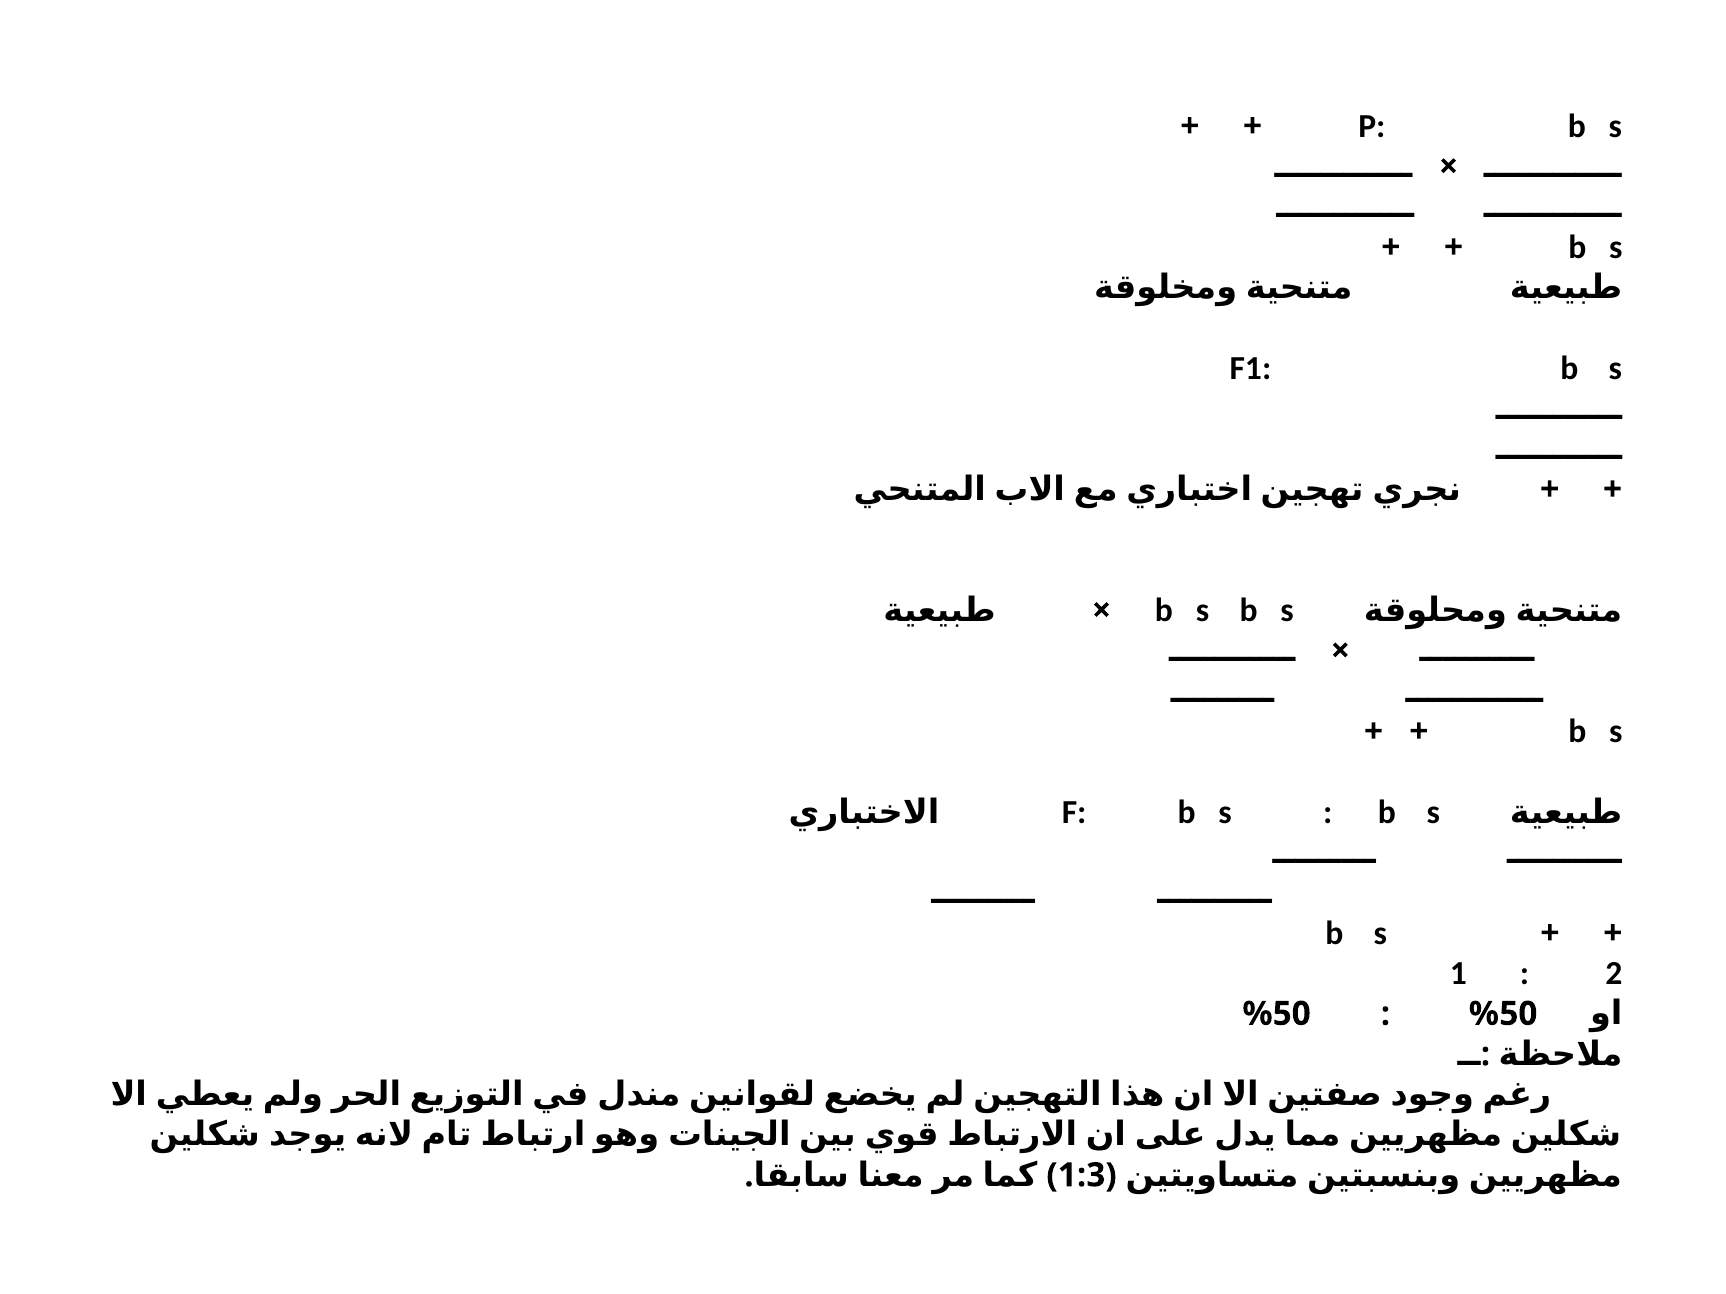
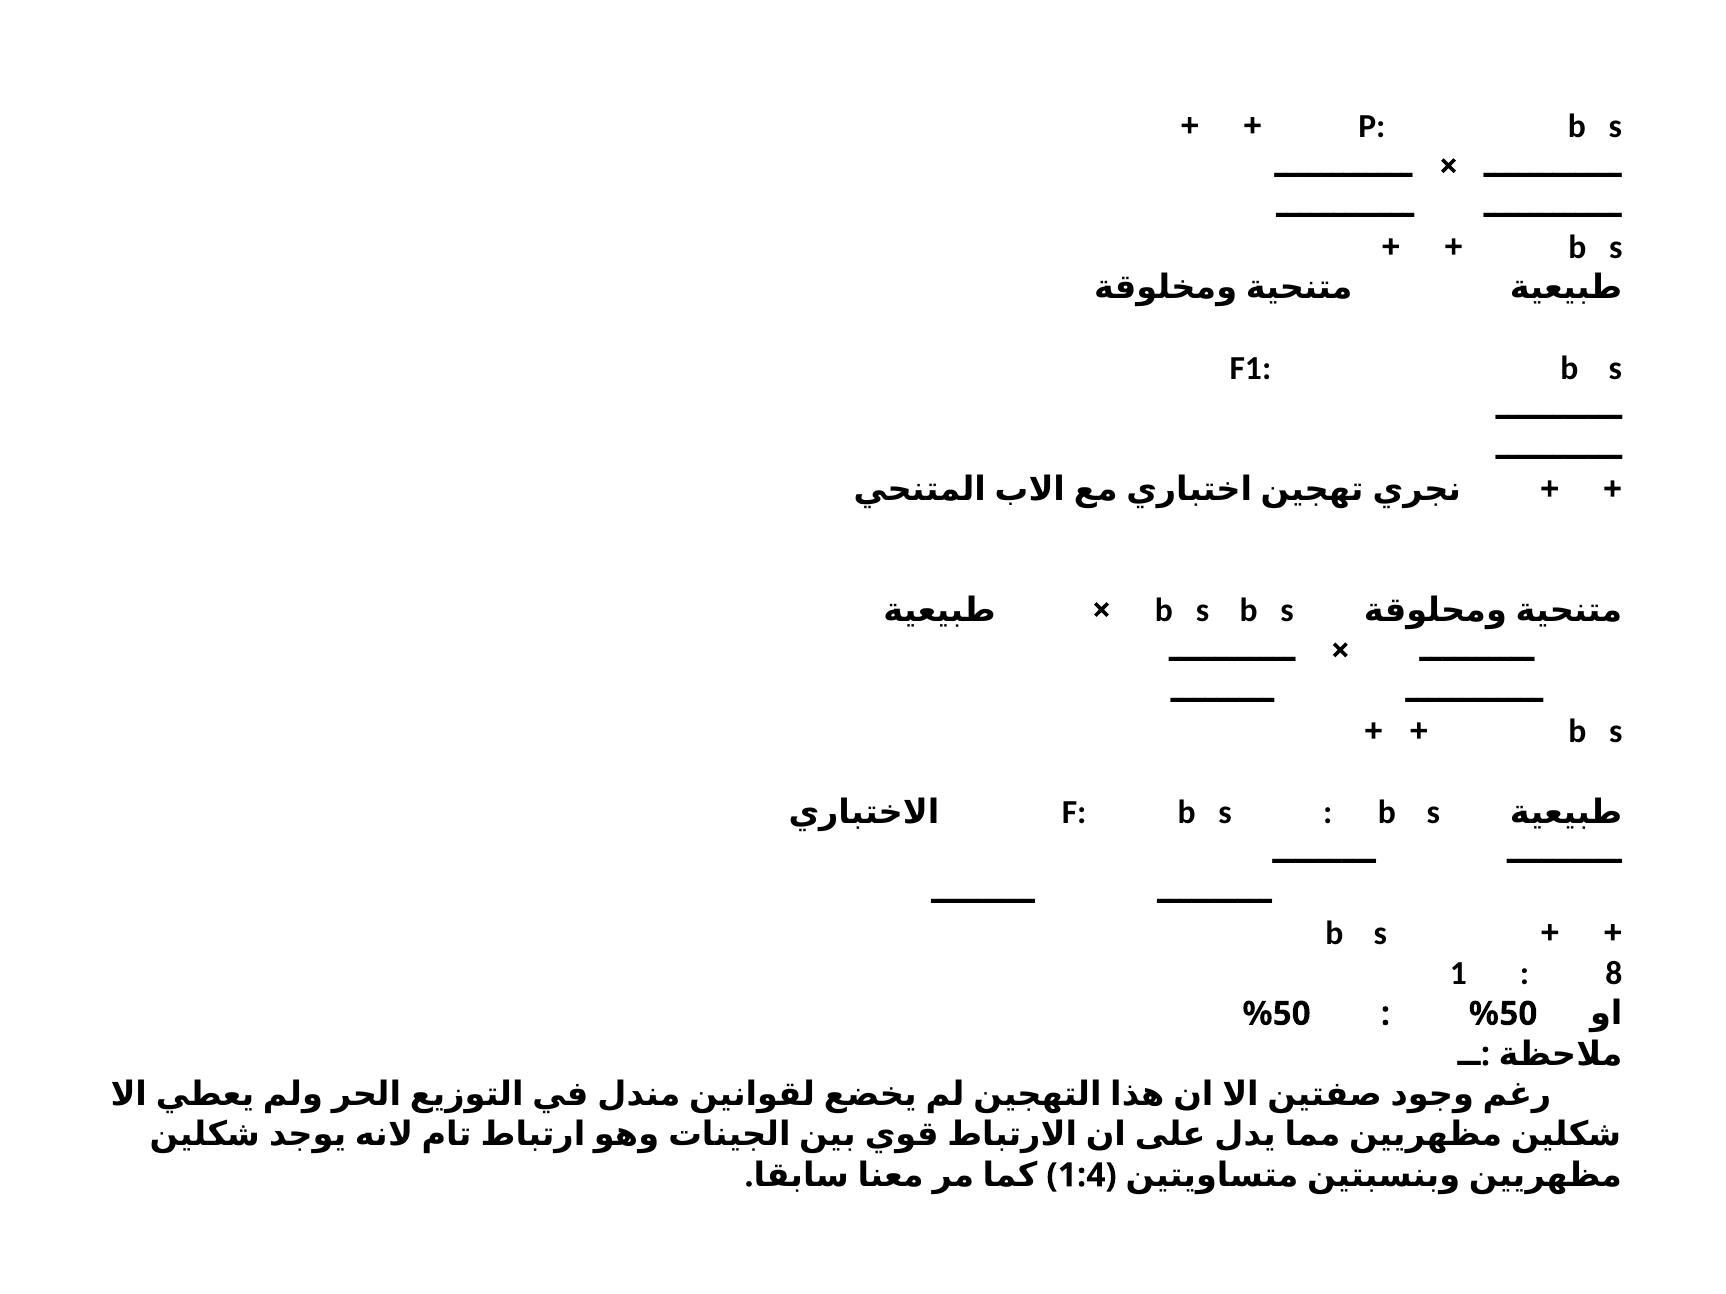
2: 2 -> 8 (1614, 974)
1:3: 1:3 -> 1:4 (1082, 1176)
